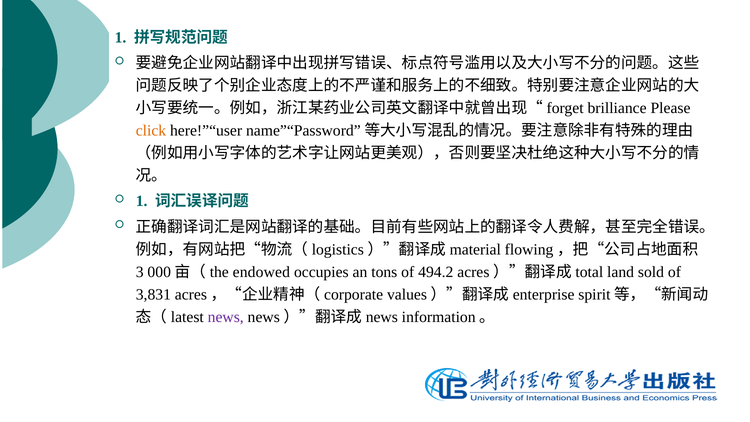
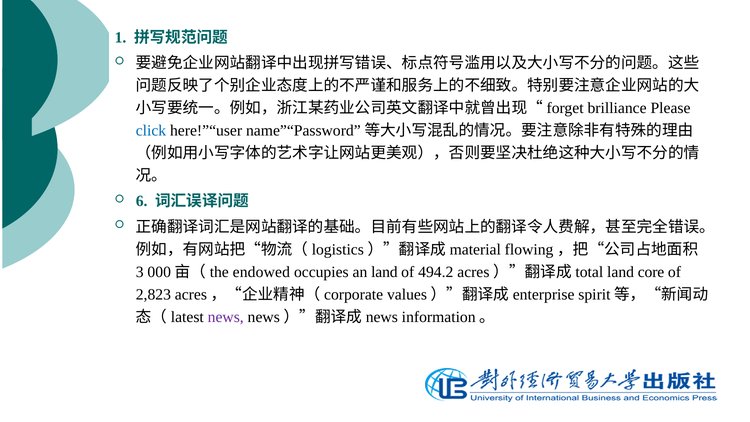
click colour: orange -> blue (151, 131)
1: 1 -> 6 (142, 201)
an tons: tons -> land (384, 272)
sold: sold -> core (651, 272)
3,831: 3,831 -> 2,823 (153, 294)
